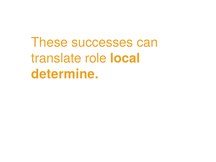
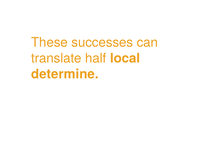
role: role -> half (96, 58)
